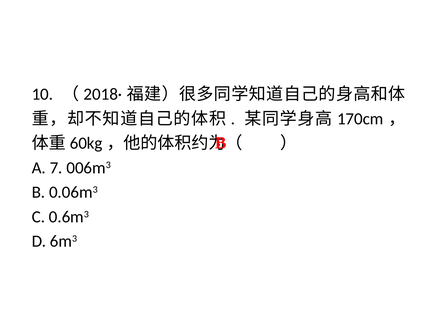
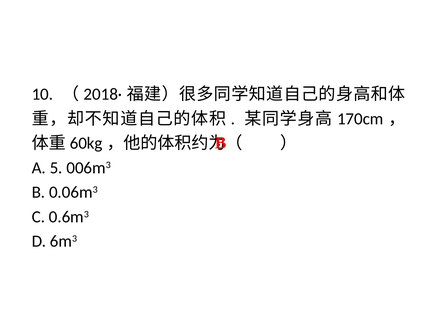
7: 7 -> 5 (56, 168)
